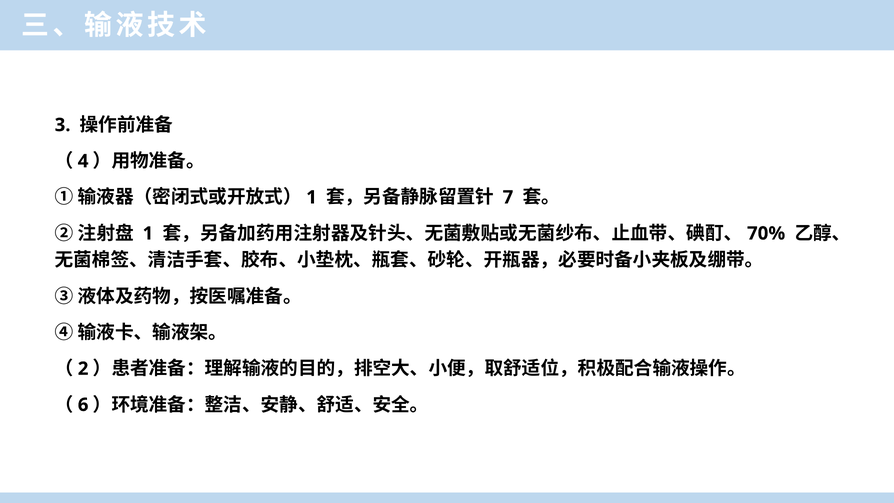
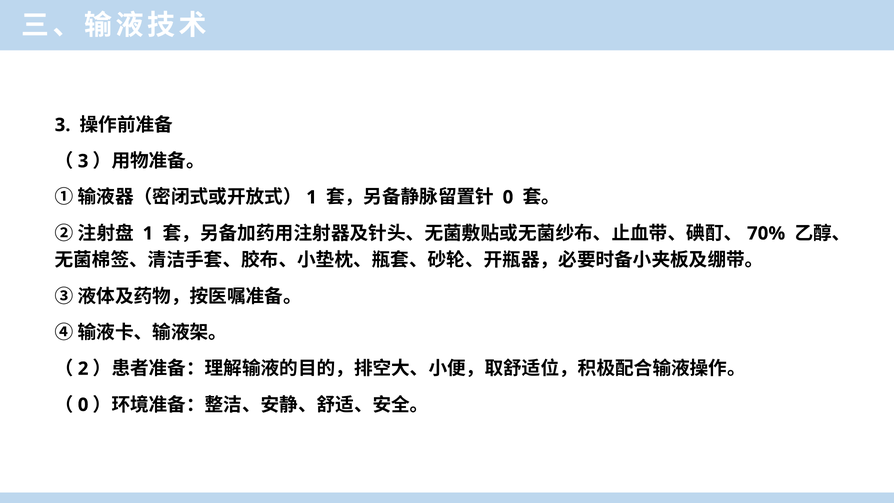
4: 4 -> 3 (83, 161)
7: 7 -> 0 (508, 197)
6: 6 -> 0 (83, 405)
